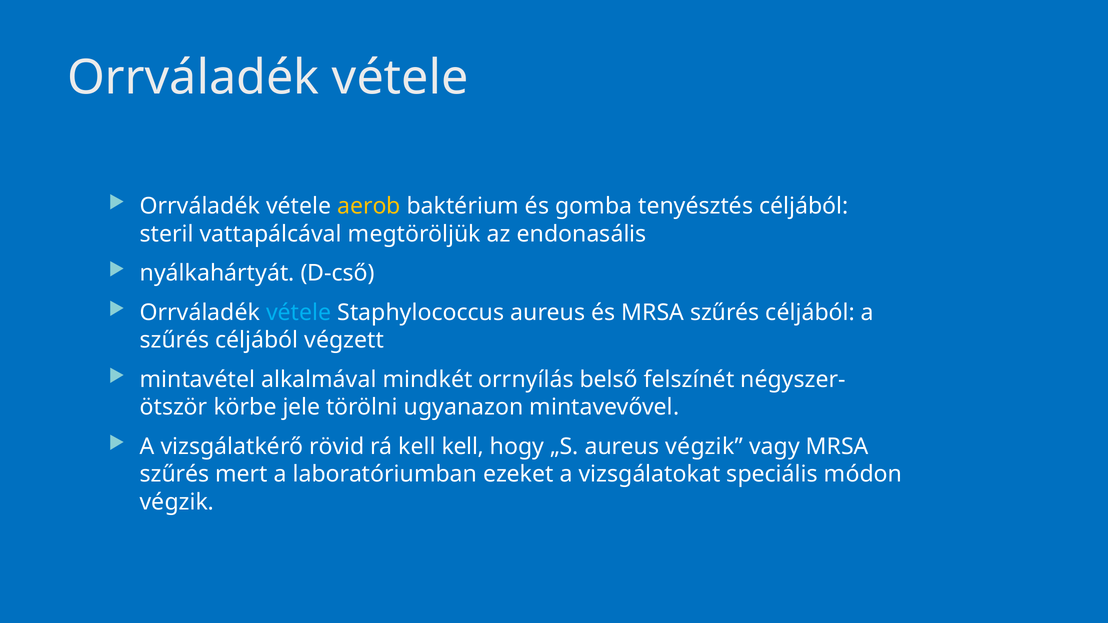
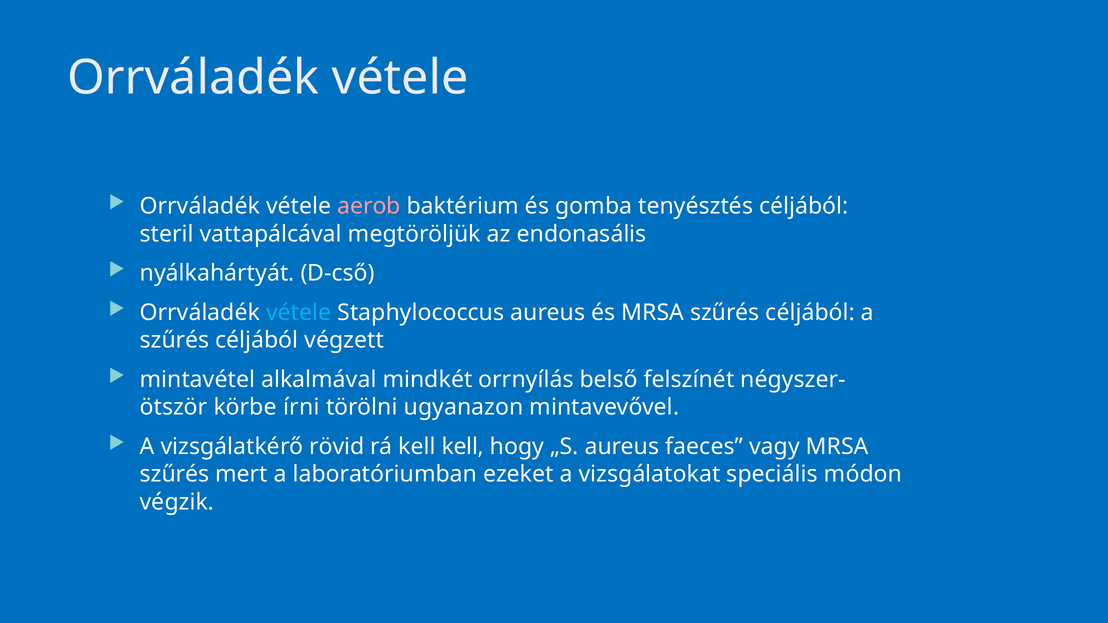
aerob colour: yellow -> pink (369, 206)
jele: jele -> írni (301, 407)
aureus végzik: végzik -> faeces (704, 447)
